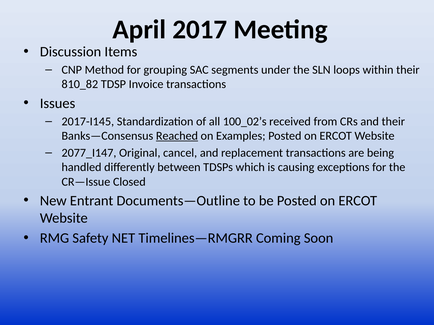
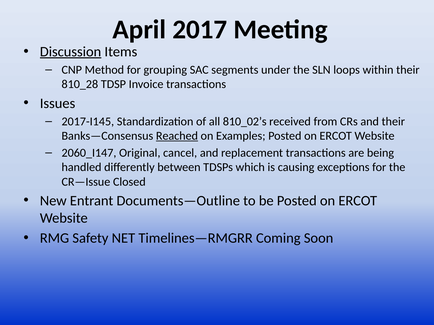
Discussion underline: none -> present (71, 52)
810_82: 810_82 -> 810_28 (80, 84)
100_02’s: 100_02’s -> 810_02’s (245, 122)
2077_I147: 2077_I147 -> 2060_I147 (89, 153)
